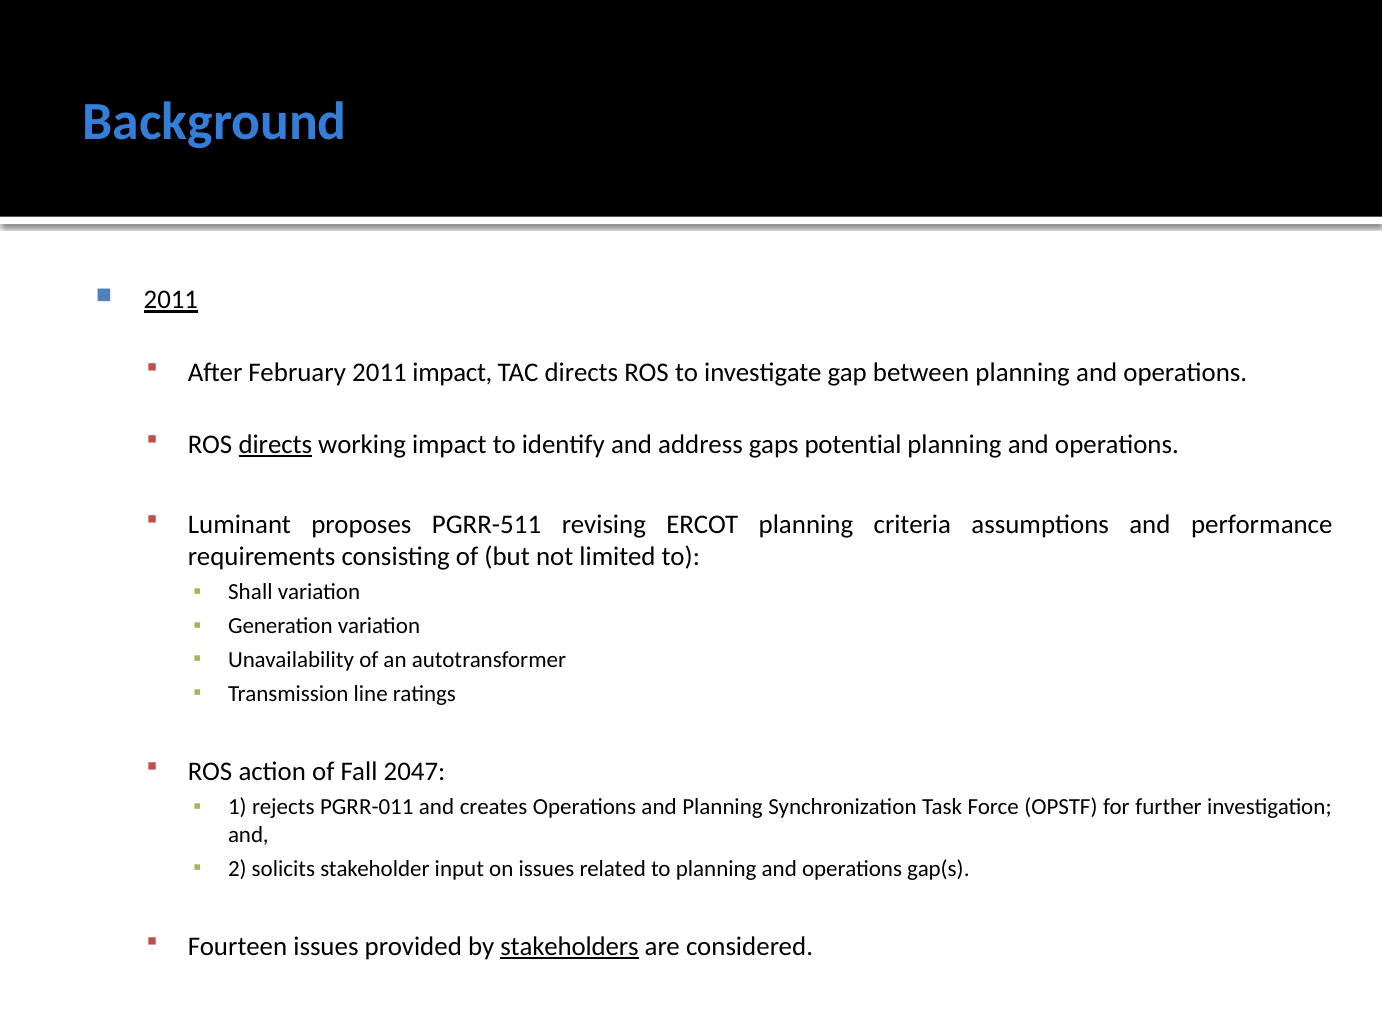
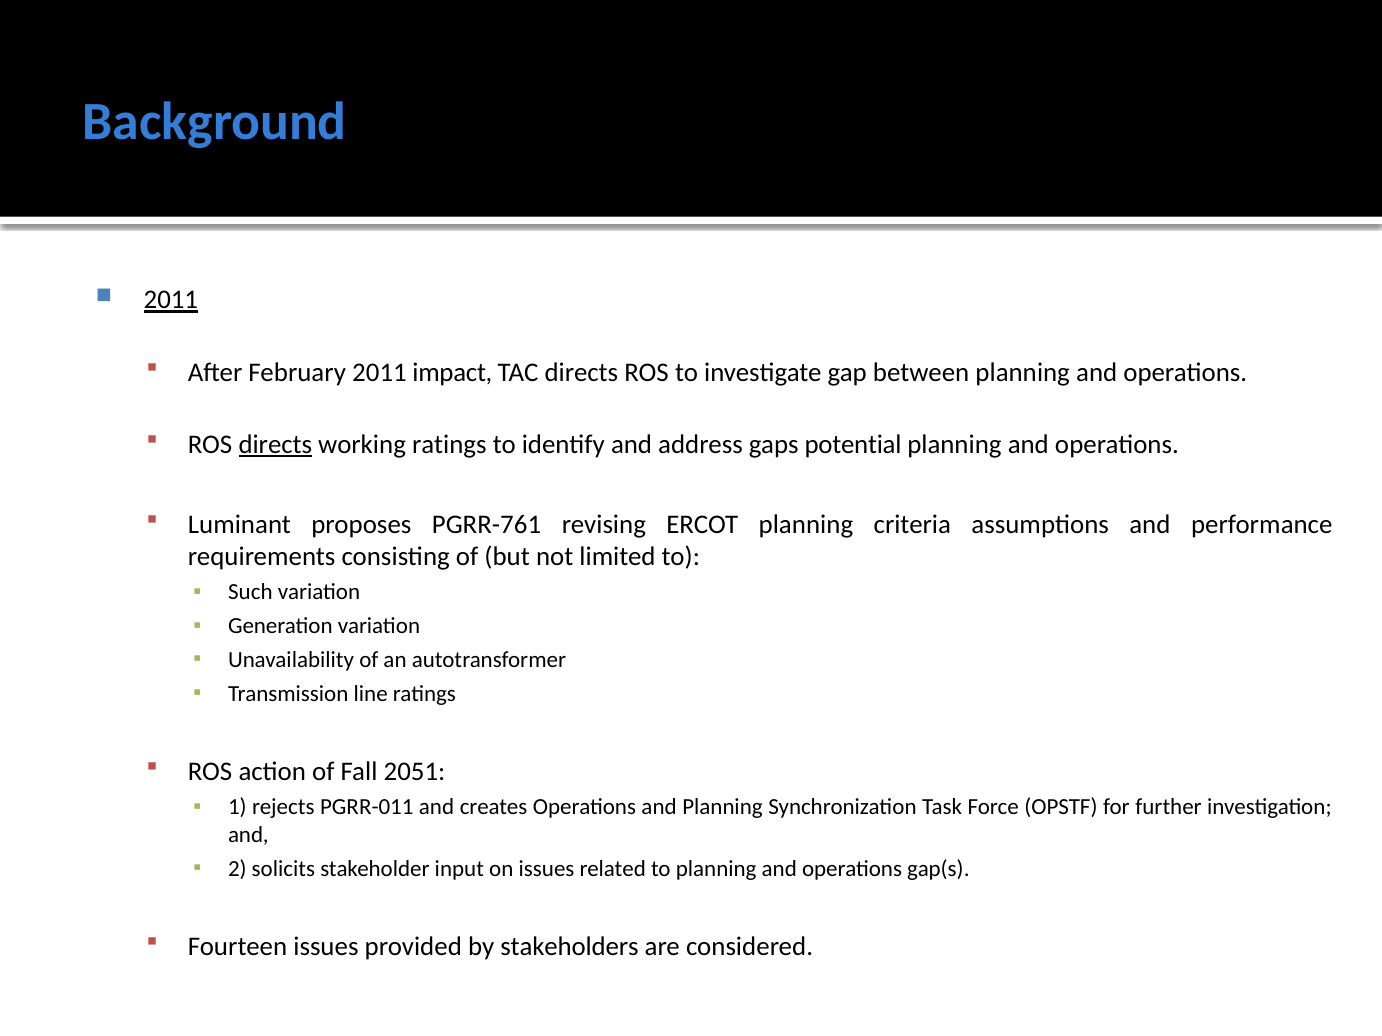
working impact: impact -> ratings (449, 445)
PGRR-511: PGRR-511 -> PGRR-761 (486, 524)
Shall: Shall -> Such (250, 592)
2047: 2047 -> 2051 (415, 772)
stakeholders underline: present -> none (569, 947)
